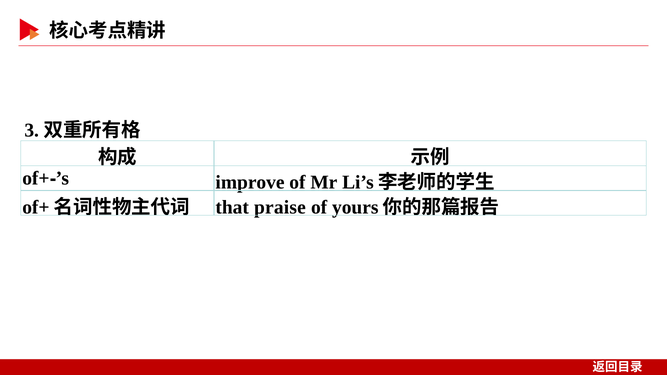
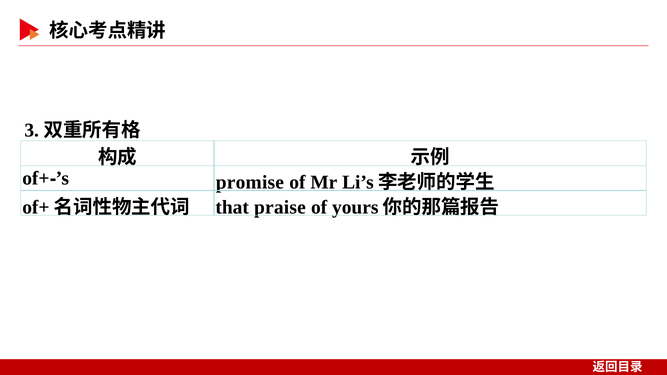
improve: improve -> promise (250, 183)
